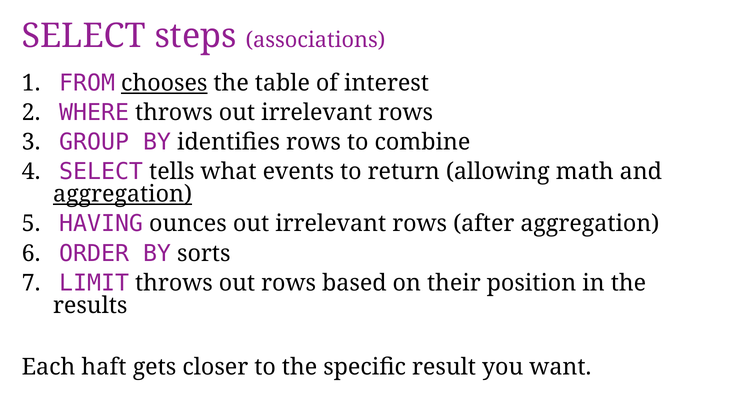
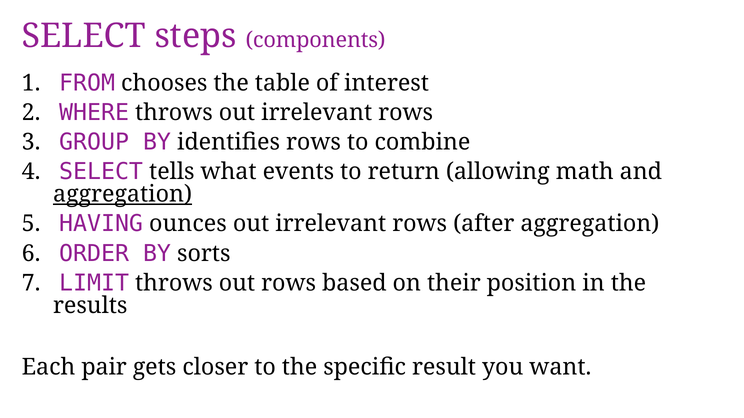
associations: associations -> components (316, 40)
chooses underline: present -> none (164, 83)
haft: haft -> pair (104, 367)
